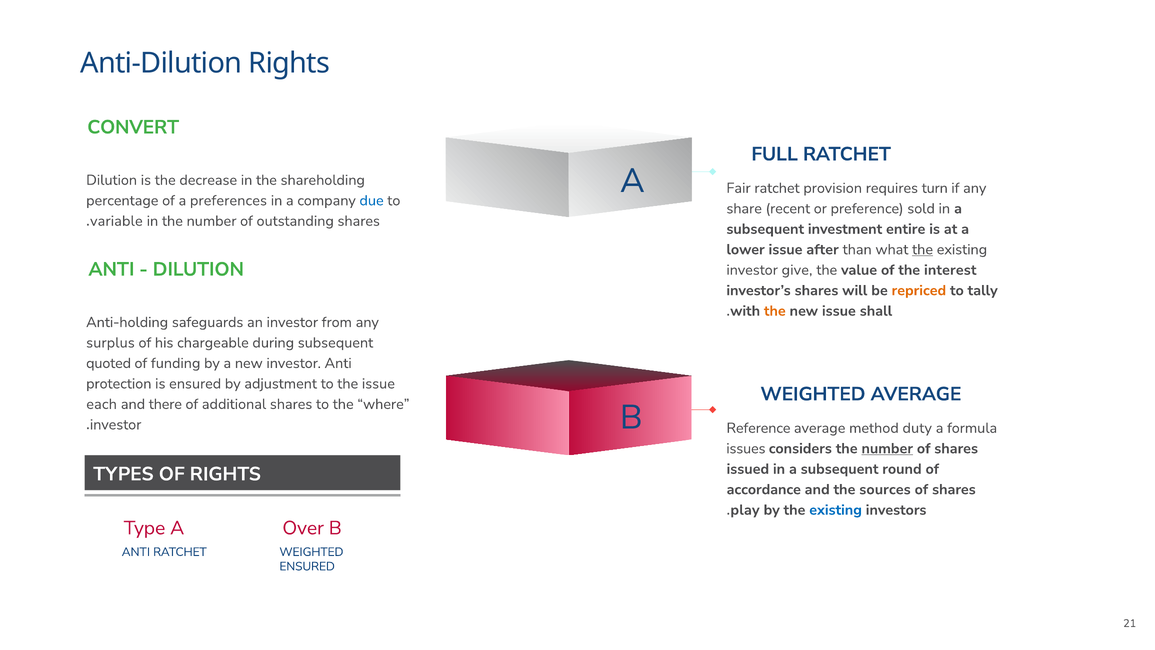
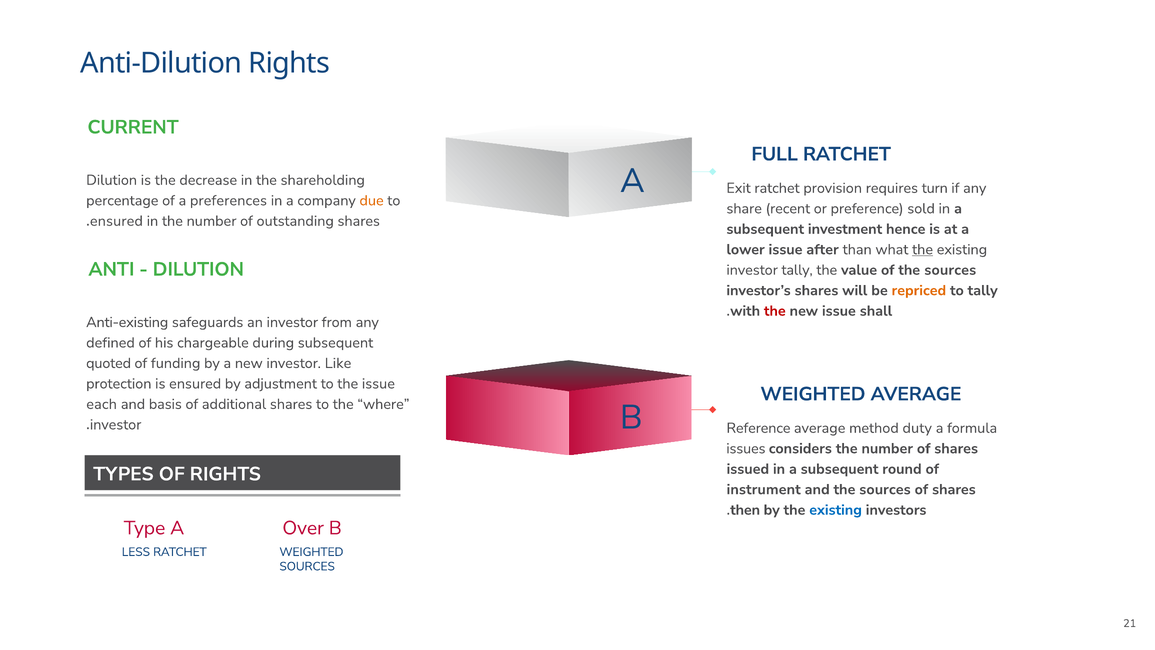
CONVERT: CONVERT -> CURRENT (133, 127)
Fair: Fair -> Exit (739, 188)
due colour: blue -> orange (372, 200)
variable: variable -> ensured (116, 221)
entire: entire -> hence (906, 229)
investor give: give -> tally (797, 270)
of the interest: interest -> sources (950, 270)
the colour: orange -> red (775, 311)
Anti-holding: Anti-holding -> Anti-existing (127, 322)
surplus: surplus -> defined (110, 343)
investor Anti: Anti -> Like (338, 363)
there: there -> basis (165, 404)
number underline: present -> none (887, 448)
accordance: accordance -> instrument (764, 489)
play: play -> then (745, 510)
ANTI: ANTI -> LESS (136, 552)
ENSURED: ENSURED -> SOURCES (307, 566)
